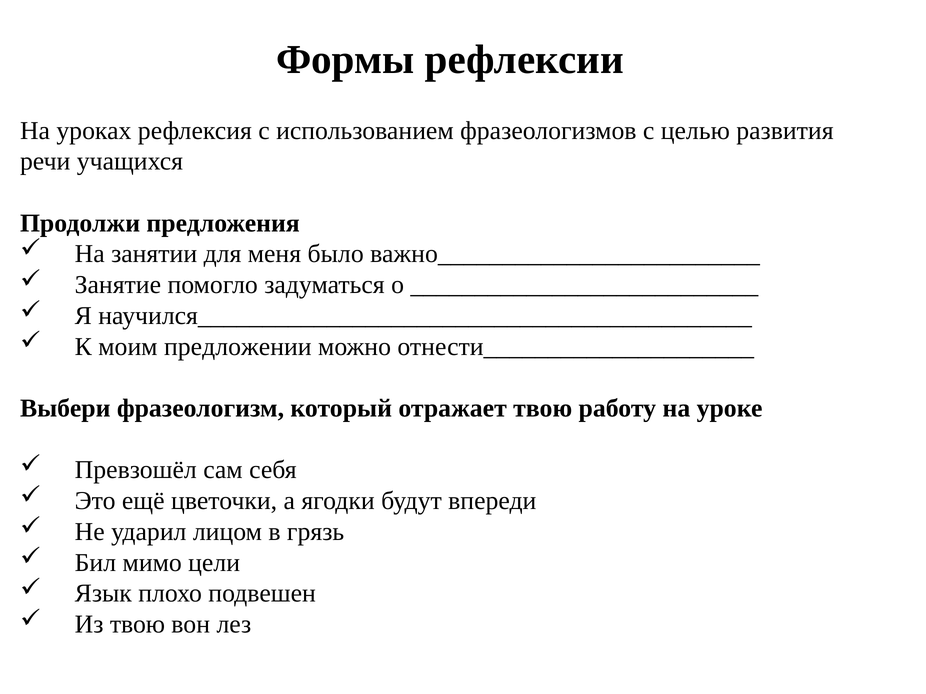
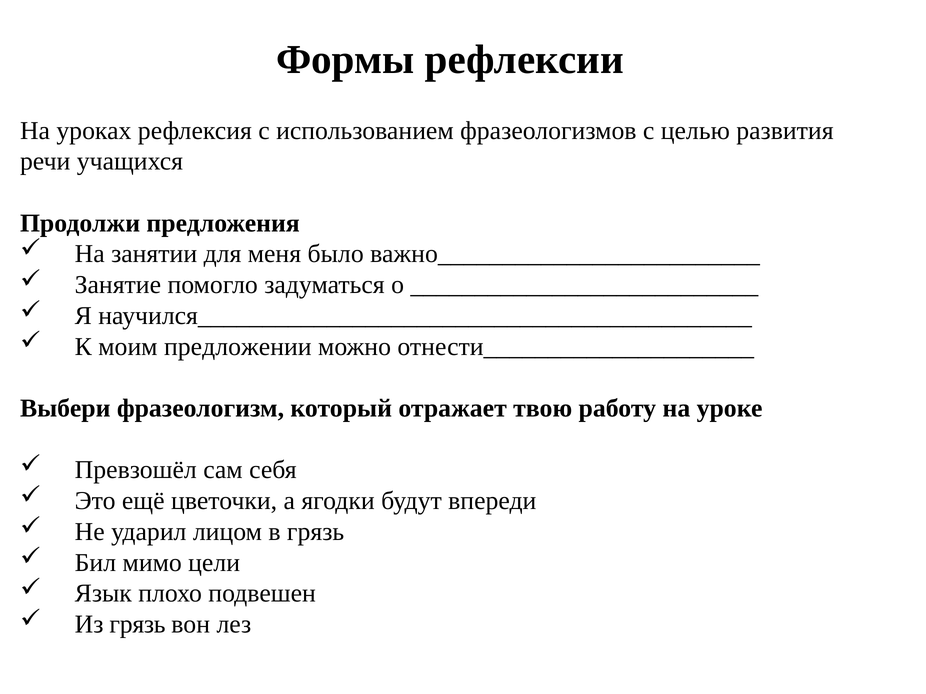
Из твою: твою -> грязь (138, 625)
